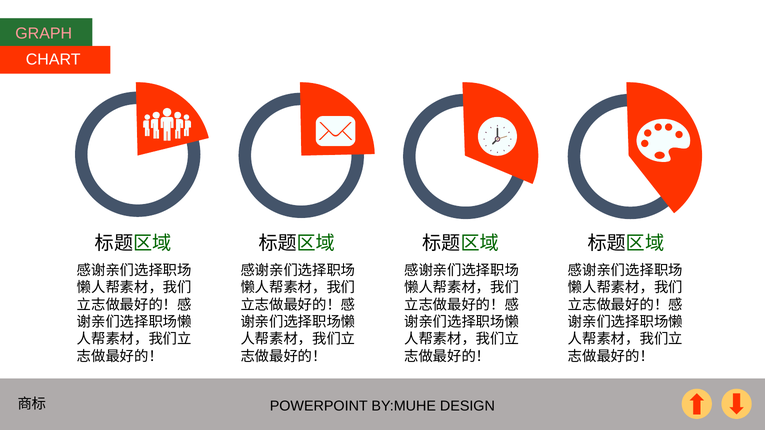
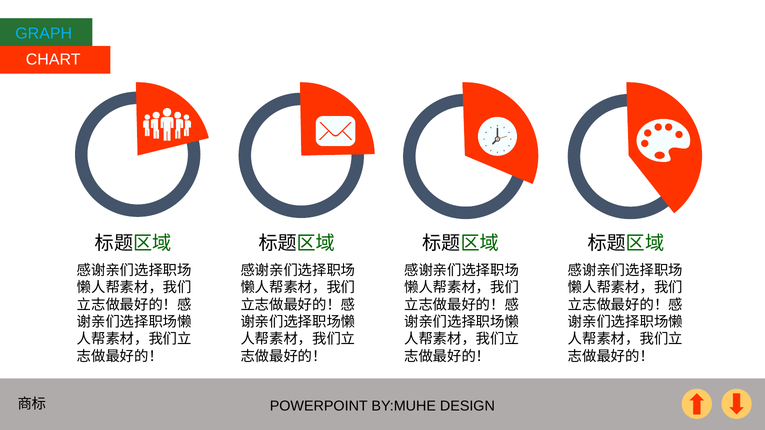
GRAPH colour: pink -> light blue (44, 34)
